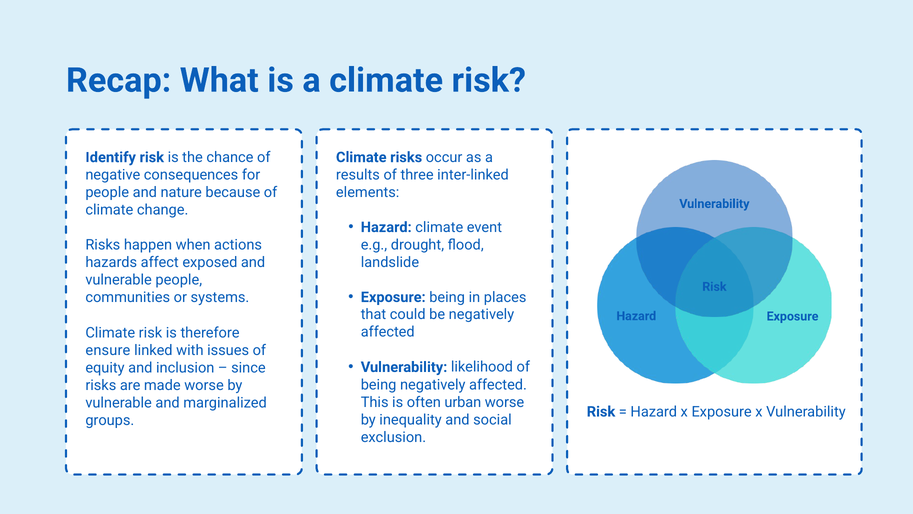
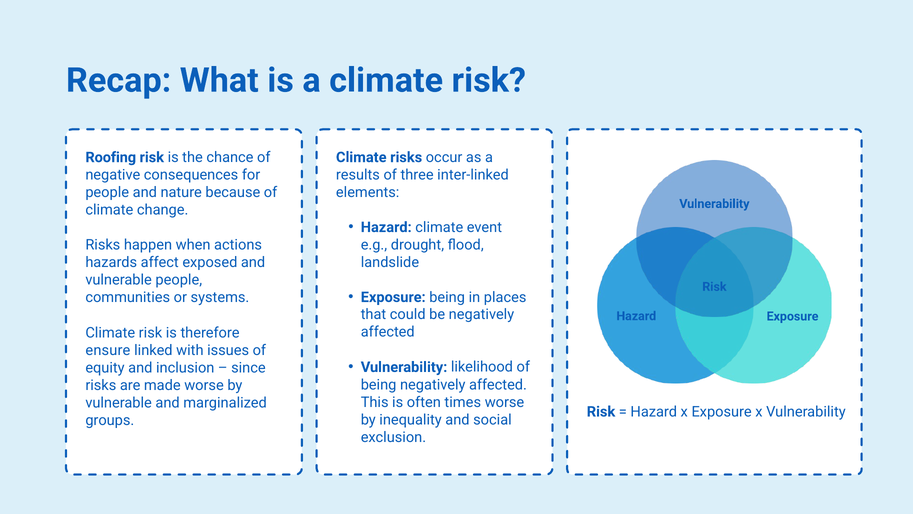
Identify: Identify -> Roofing (111, 157)
urban: urban -> times (463, 402)
